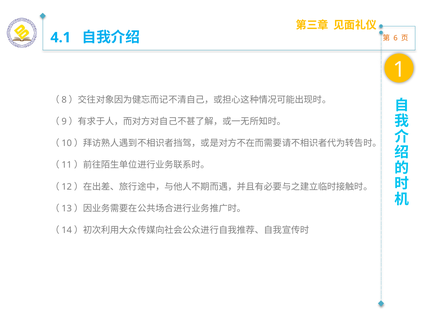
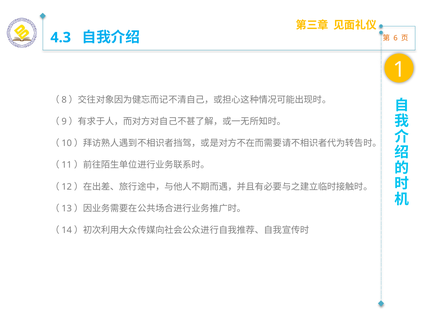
4.1: 4.1 -> 4.3 (61, 37)
